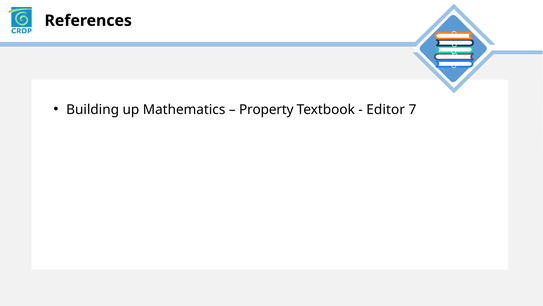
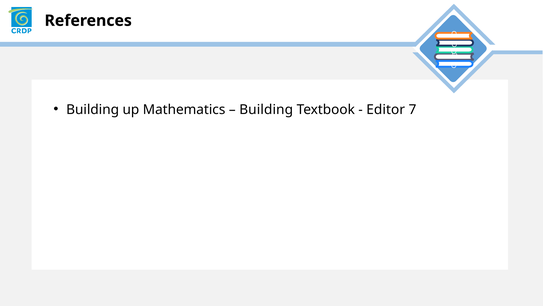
Property: Property -> Building (266, 109)
